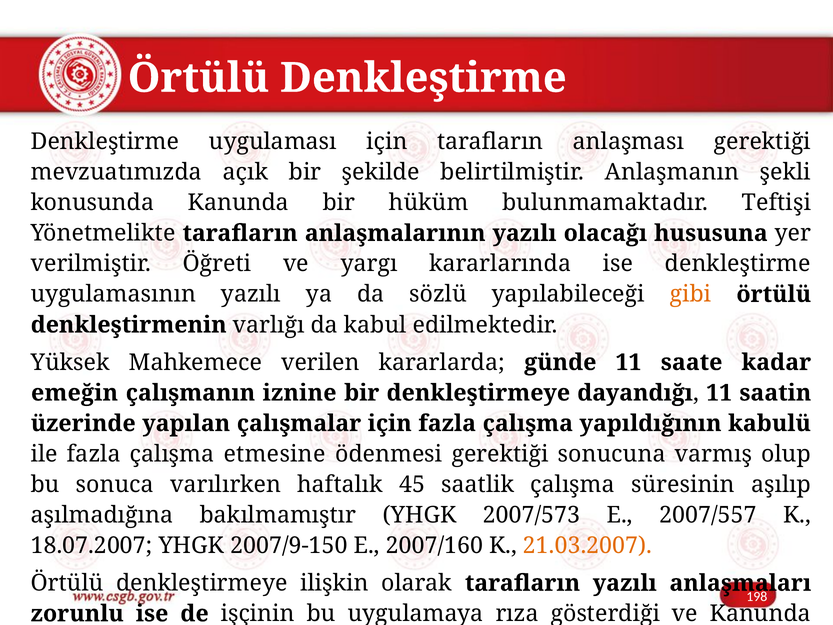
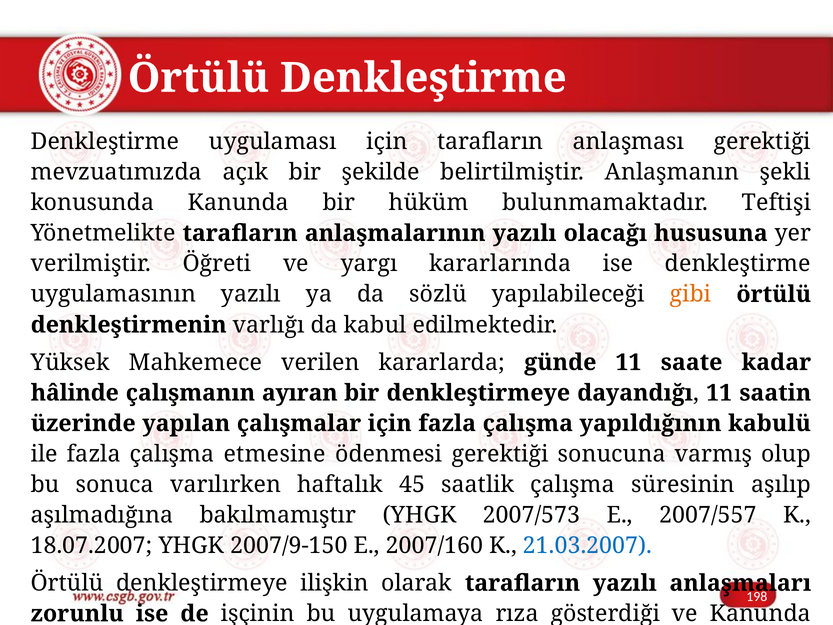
emeğin: emeğin -> hâlinde (75, 393)
iznine: iznine -> ayıran (300, 393)
21.03.2007 colour: orange -> blue (587, 545)
